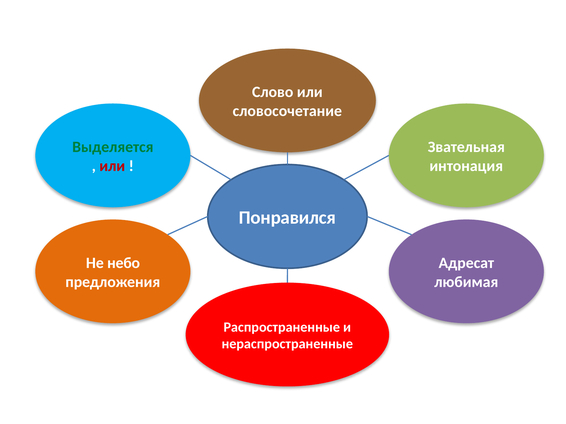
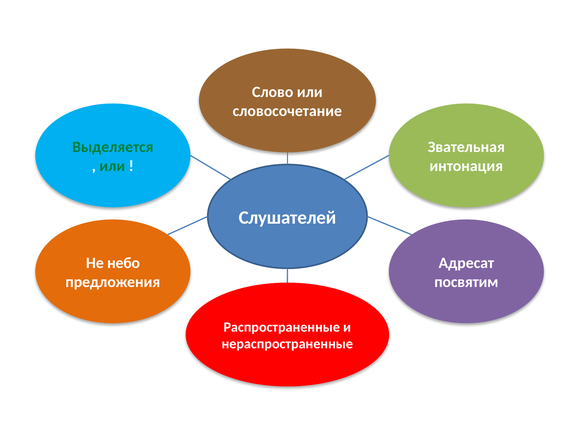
или colour: red -> green (112, 166)
Понравился: Понравился -> Слушателей (287, 218)
любимая: любимая -> посвятим (466, 282)
